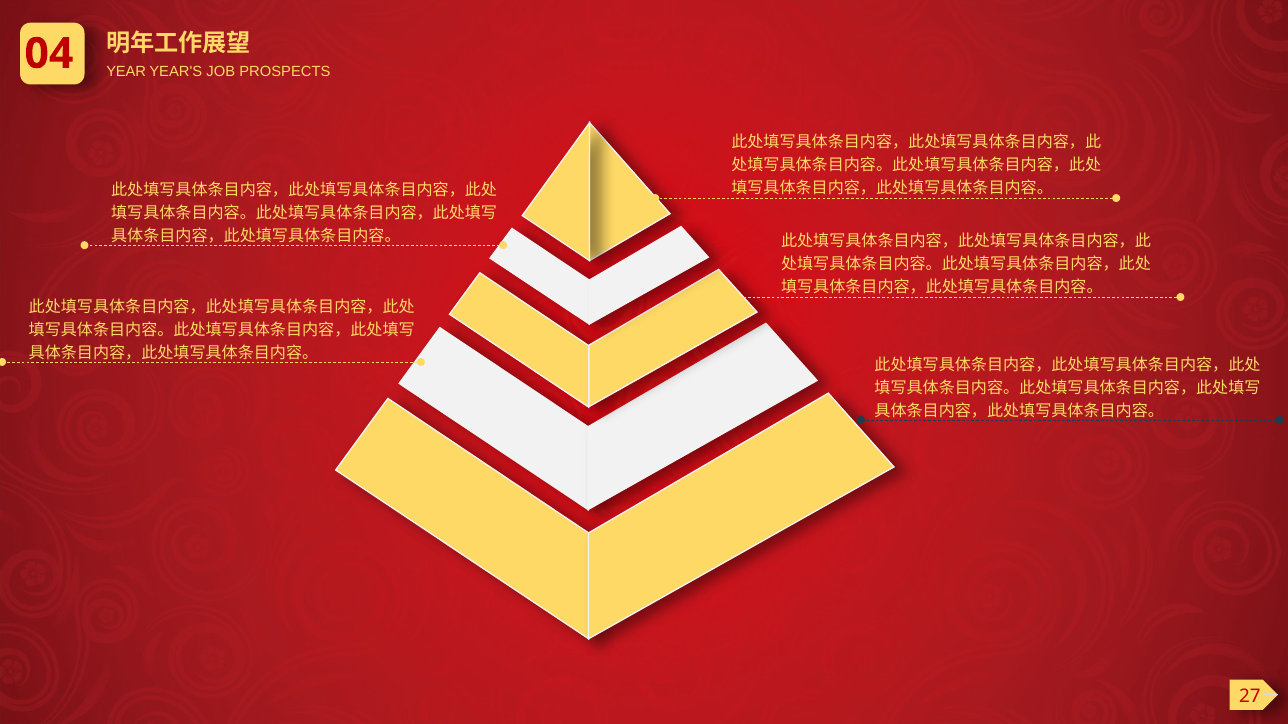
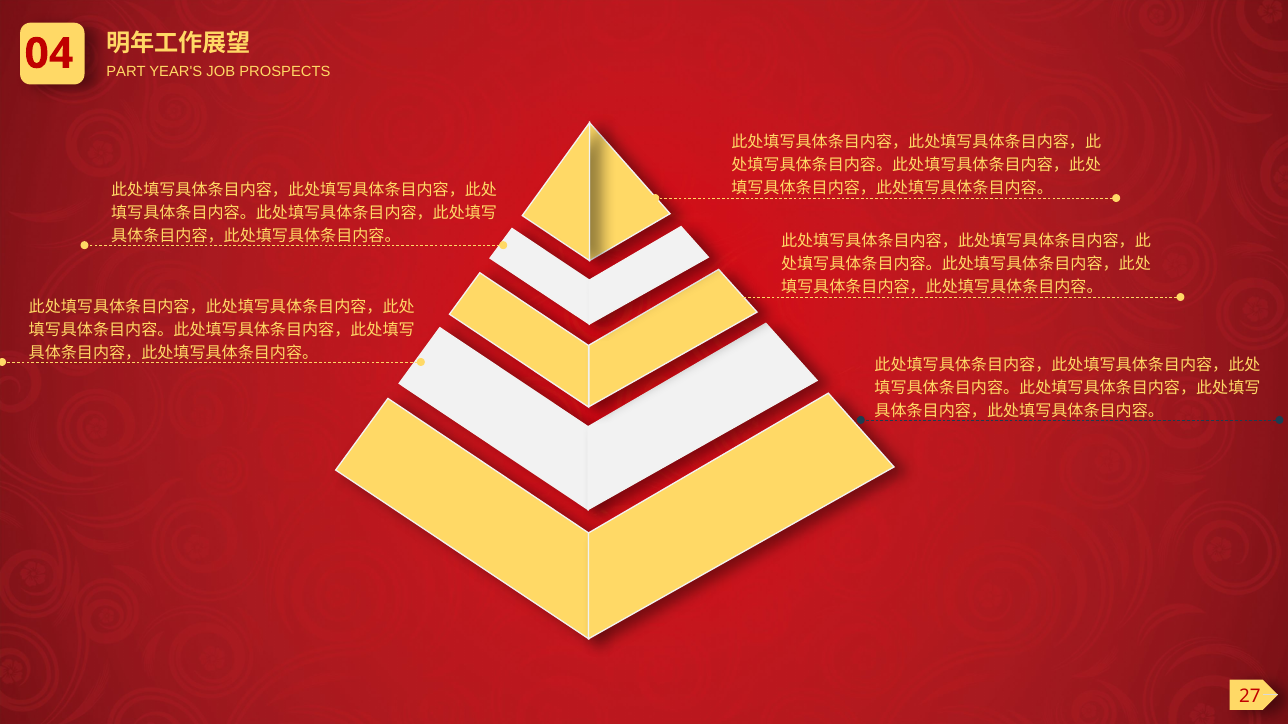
YEAR: YEAR -> PART (126, 71)
